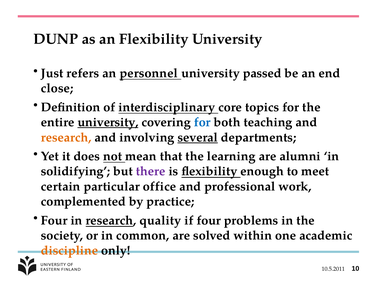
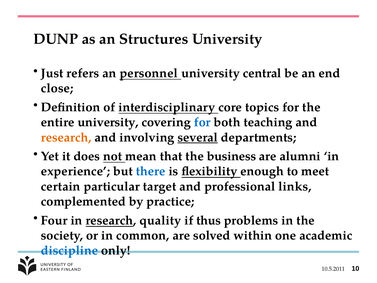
an Flexibility: Flexibility -> Structures (154, 39)
passed: passed -> central (262, 73)
university underline: present -> none (108, 122)
learning: learning -> business (231, 156)
solidifying: solidifying -> experience (75, 171)
there colour: purple -> blue (151, 171)
office: office -> target (160, 186)
work: work -> links (295, 186)
if four: four -> thus (209, 220)
discipline colour: orange -> blue (70, 250)
